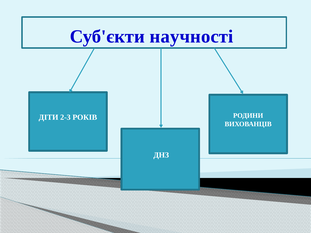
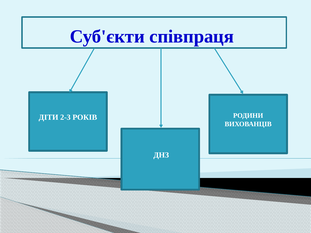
научності: научності -> співпраця (192, 37)
